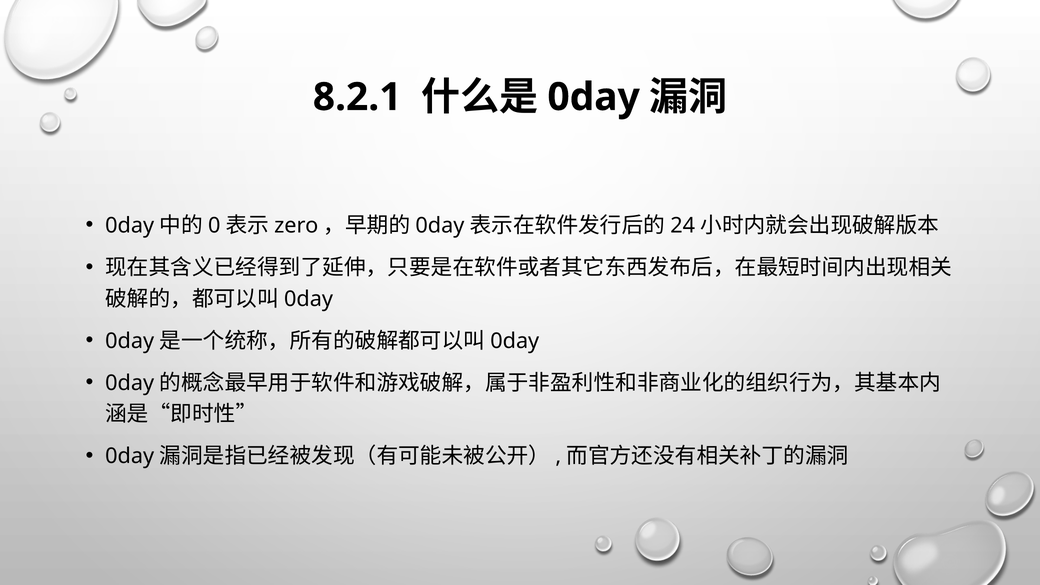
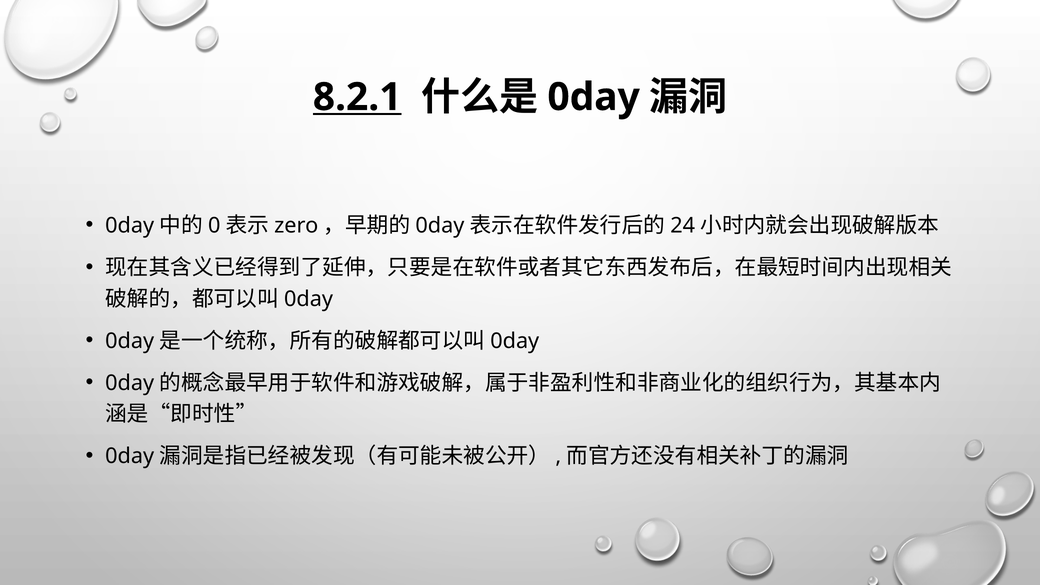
8.2.1 underline: none -> present (357, 97)
